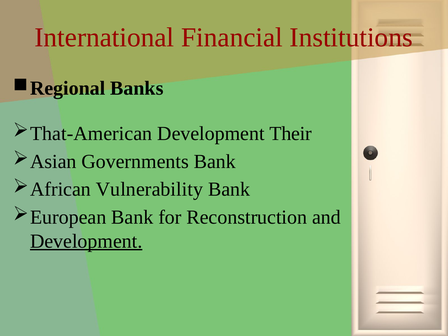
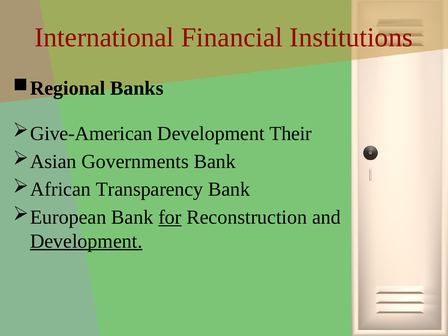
That-American: That-American -> Give-American (91, 134)
Vulnerability: Vulnerability -> Transparency (150, 189)
for underline: none -> present (170, 217)
